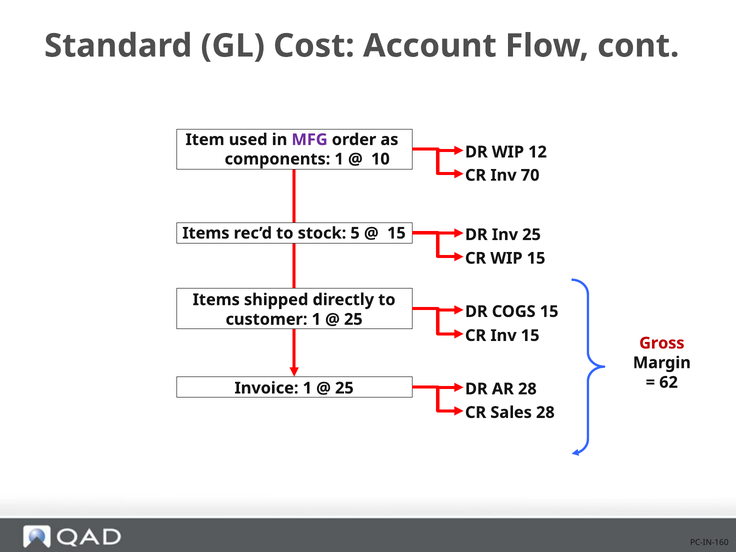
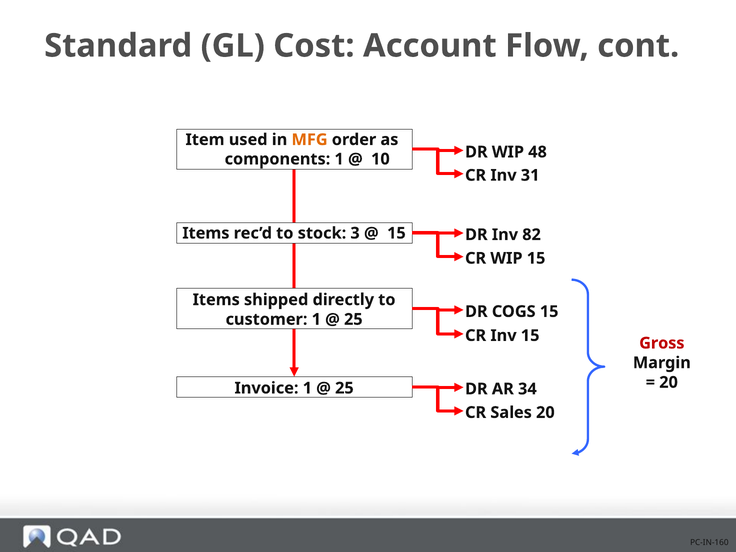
MFG colour: purple -> orange (310, 140)
12: 12 -> 48 (538, 152)
70: 70 -> 31 (530, 175)
5: 5 -> 3 (355, 233)
Inv 25: 25 -> 82 (532, 235)
62: 62 -> 20 (669, 382)
AR 28: 28 -> 34 (527, 389)
Sales 28: 28 -> 20 (545, 413)
